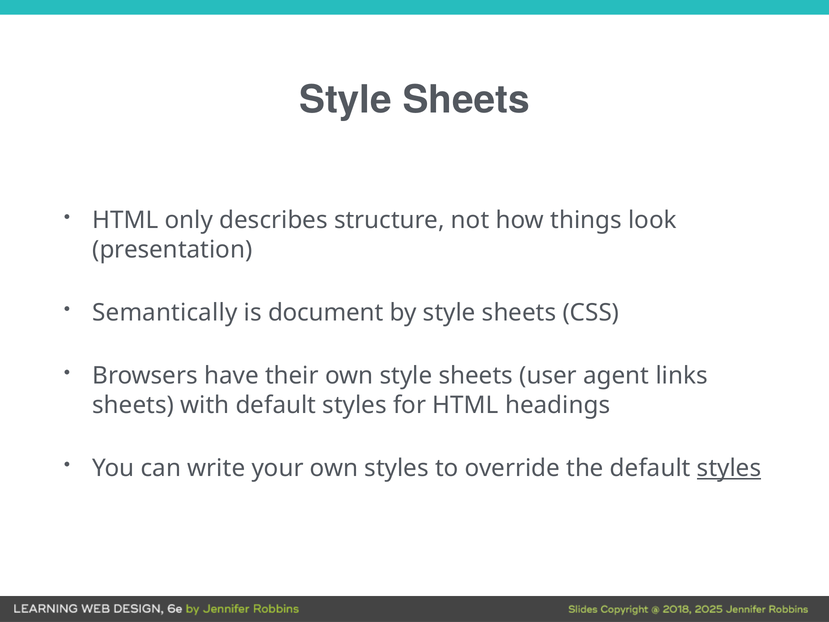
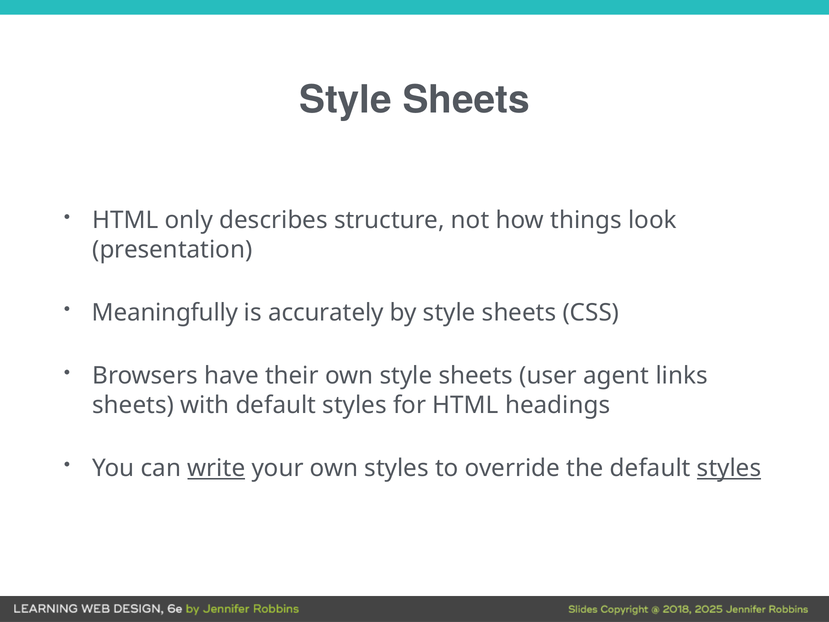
Semantically: Semantically -> Meaningfully (165, 313)
document: document -> accurately (326, 313)
write underline: none -> present (216, 468)
